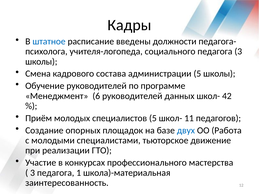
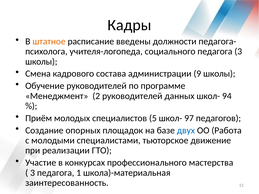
штатное colour: blue -> orange (49, 41)
администрации 5: 5 -> 9 (197, 74)
6: 6 -> 2 (96, 96)
42: 42 -> 94 (227, 96)
11: 11 -> 97 (189, 118)
